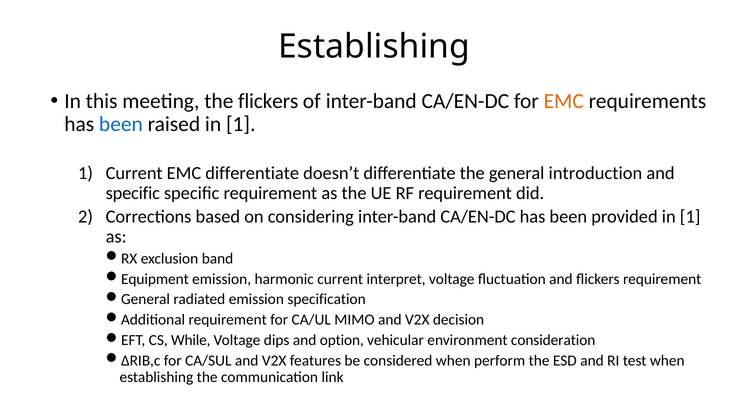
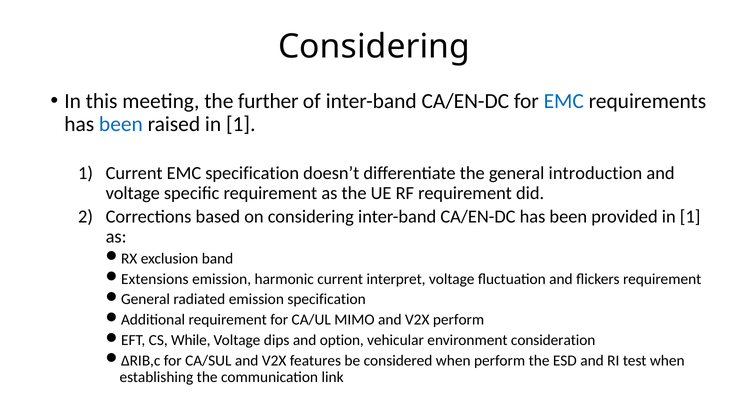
Establishing: Establishing -> Considering (374, 47)
the flickers: flickers -> further (268, 101)
EMC colour: orange -> blue (564, 101)
EMC differentiate: differentiate -> specification (252, 173)
specific: specific -> voltage (133, 193)
Equipment: Equipment -> Extensions (155, 279)
V2X decision: decision -> perform (459, 320)
